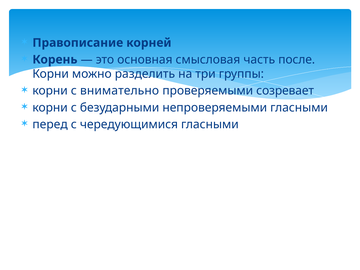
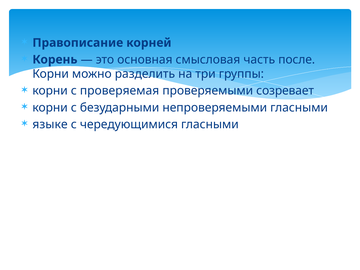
внимательно: внимательно -> проверяемая (120, 91)
перед: перед -> языке (50, 124)
